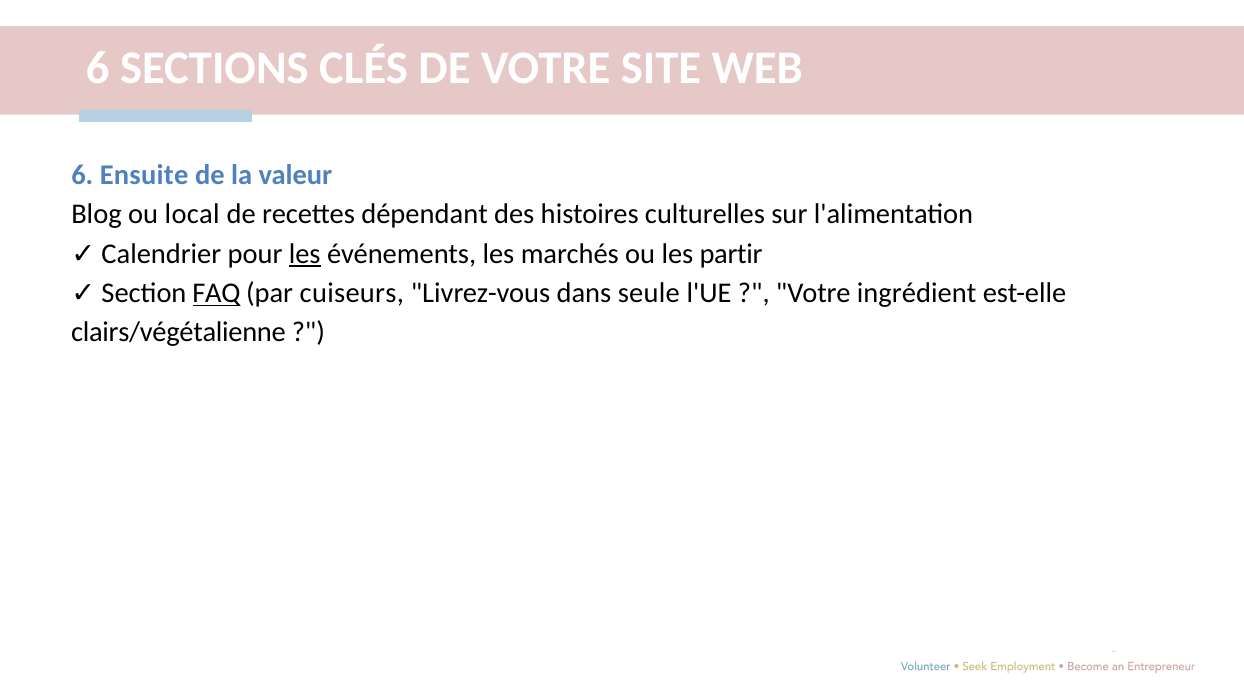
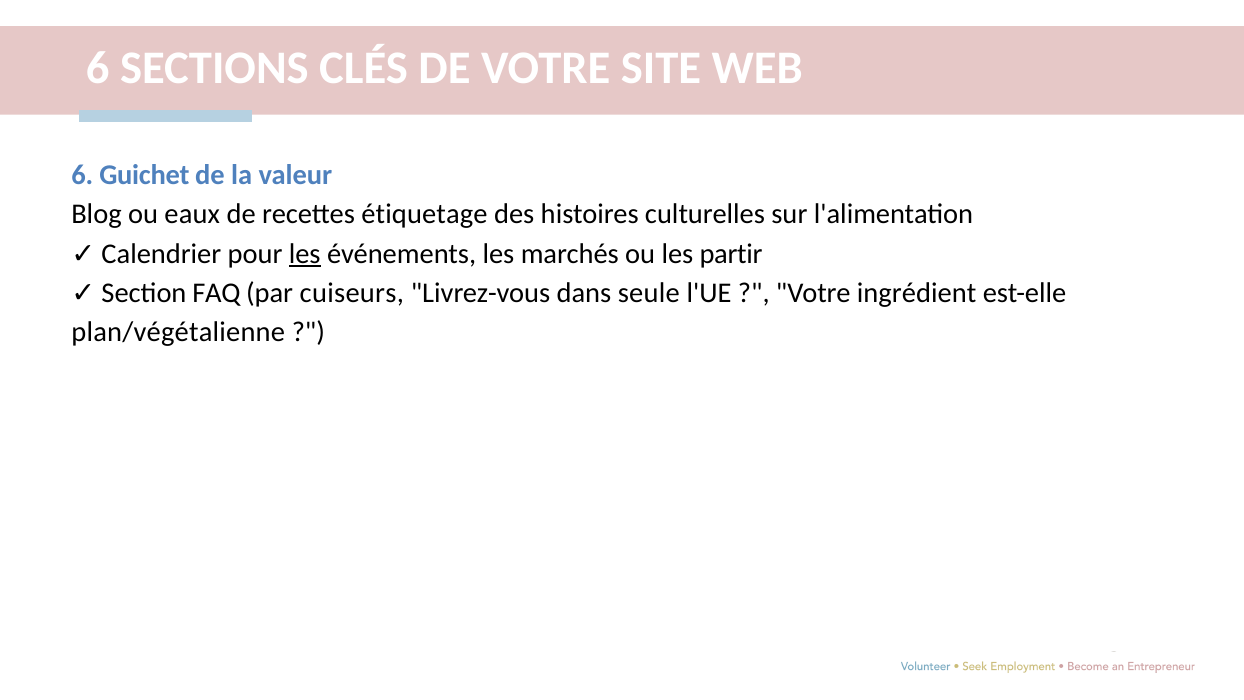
Ensuite: Ensuite -> Guichet (144, 175)
local: local -> eaux (192, 214)
dépendant: dépendant -> étiquetage (424, 214)
FAQ underline: present -> none (216, 293)
clairs/végétalienne: clairs/végétalienne -> plan/végétalienne (178, 332)
